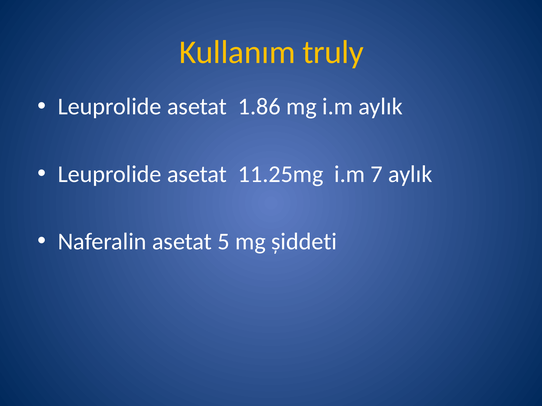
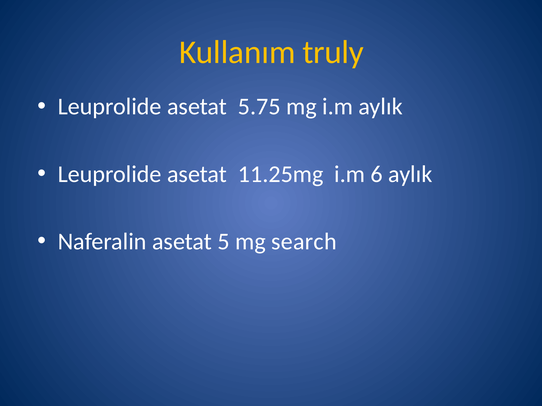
1.86: 1.86 -> 5.75 (259, 107)
7: 7 -> 6 (377, 174)
șiddeti: șiddeti -> search (304, 242)
